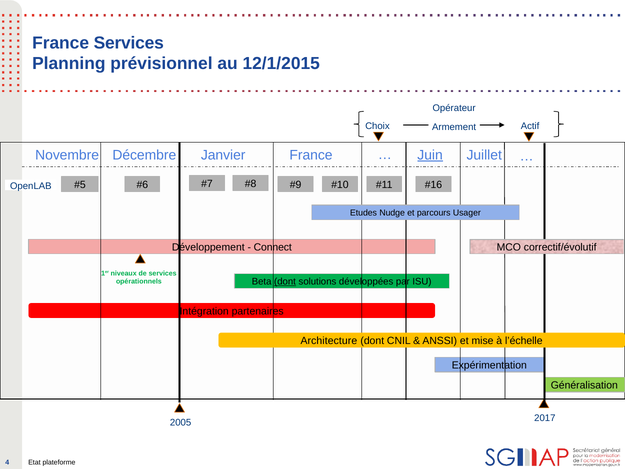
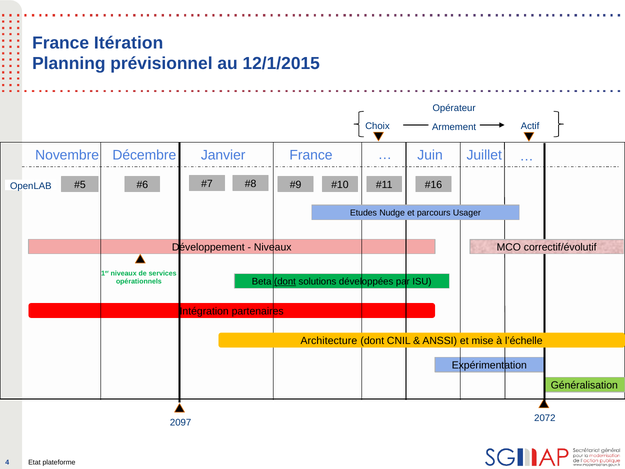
France Services: Services -> Itération (129, 43)
Juin underline: present -> none (430, 155)
Connect: Connect -> Niveaux (273, 247)
2017: 2017 -> 2072 (545, 418)
2005: 2005 -> 2097 (181, 422)
